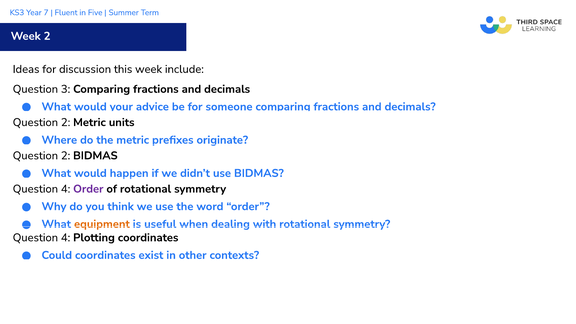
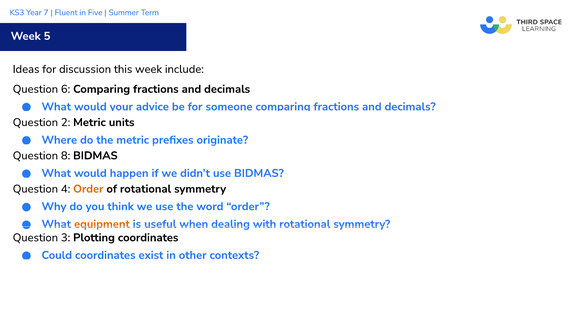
Week 2: 2 -> 5 (47, 36)
3: 3 -> 6 (66, 89)
2: 2 -> 8 (66, 156)
Order colour: purple -> orange (88, 189)
4: 4 -> 3 (66, 238)
